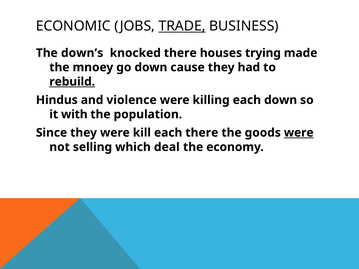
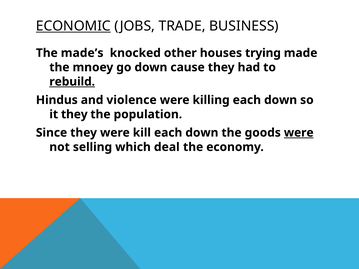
ECONOMIC underline: none -> present (73, 26)
TRADE underline: present -> none (182, 26)
down’s: down’s -> made’s (82, 53)
knocked there: there -> other (180, 53)
it with: with -> they (74, 114)
kill each there: there -> down (202, 133)
